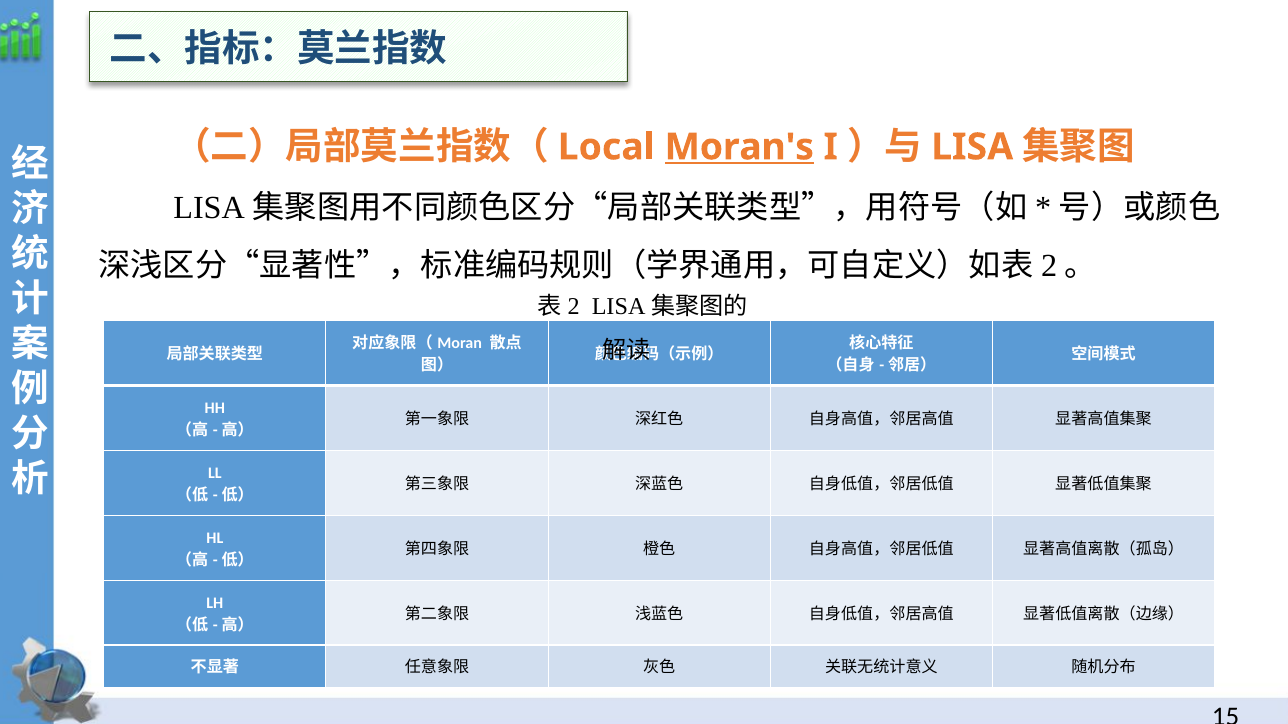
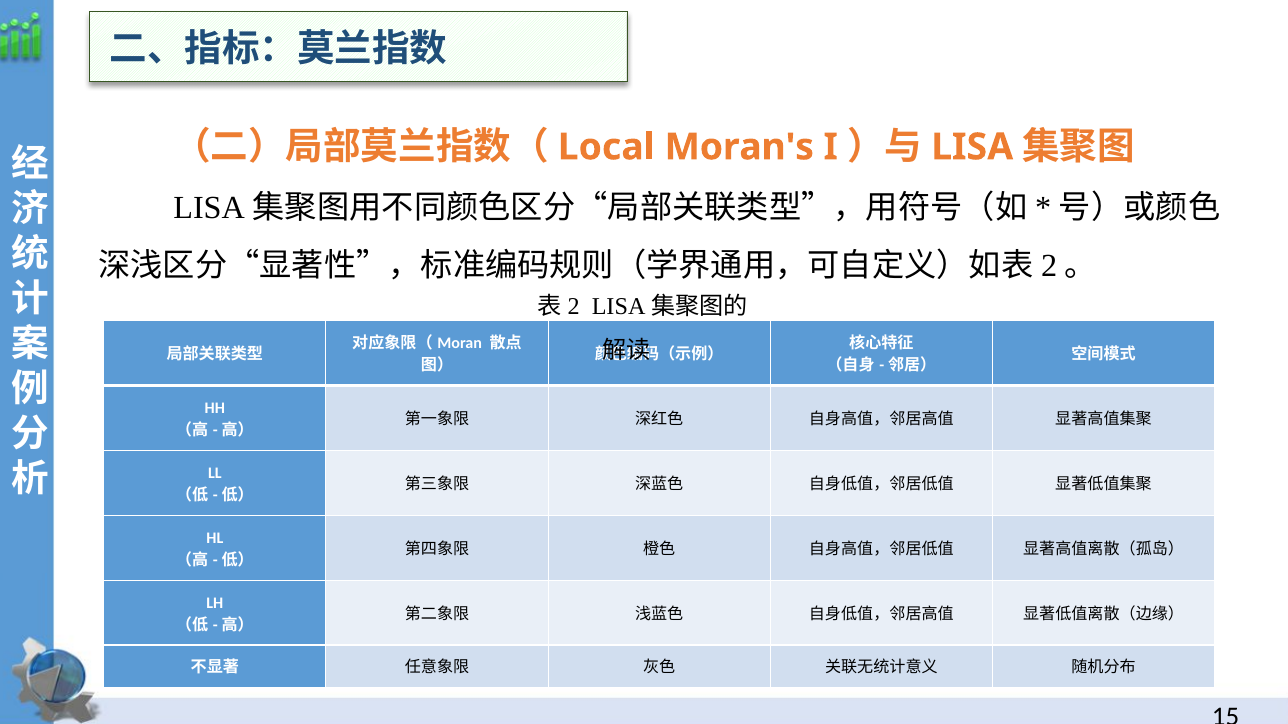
Moran's underline: present -> none (739, 147)
